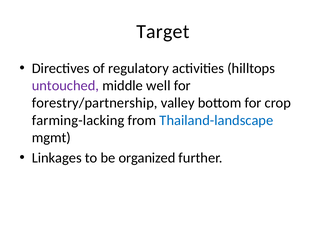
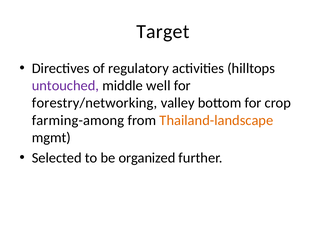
forestry/partnership: forestry/partnership -> forestry/networking (95, 103)
farming-lacking: farming-lacking -> farming-among (78, 121)
Thailand-landscape colour: blue -> orange (216, 121)
Linkages: Linkages -> Selected (57, 158)
